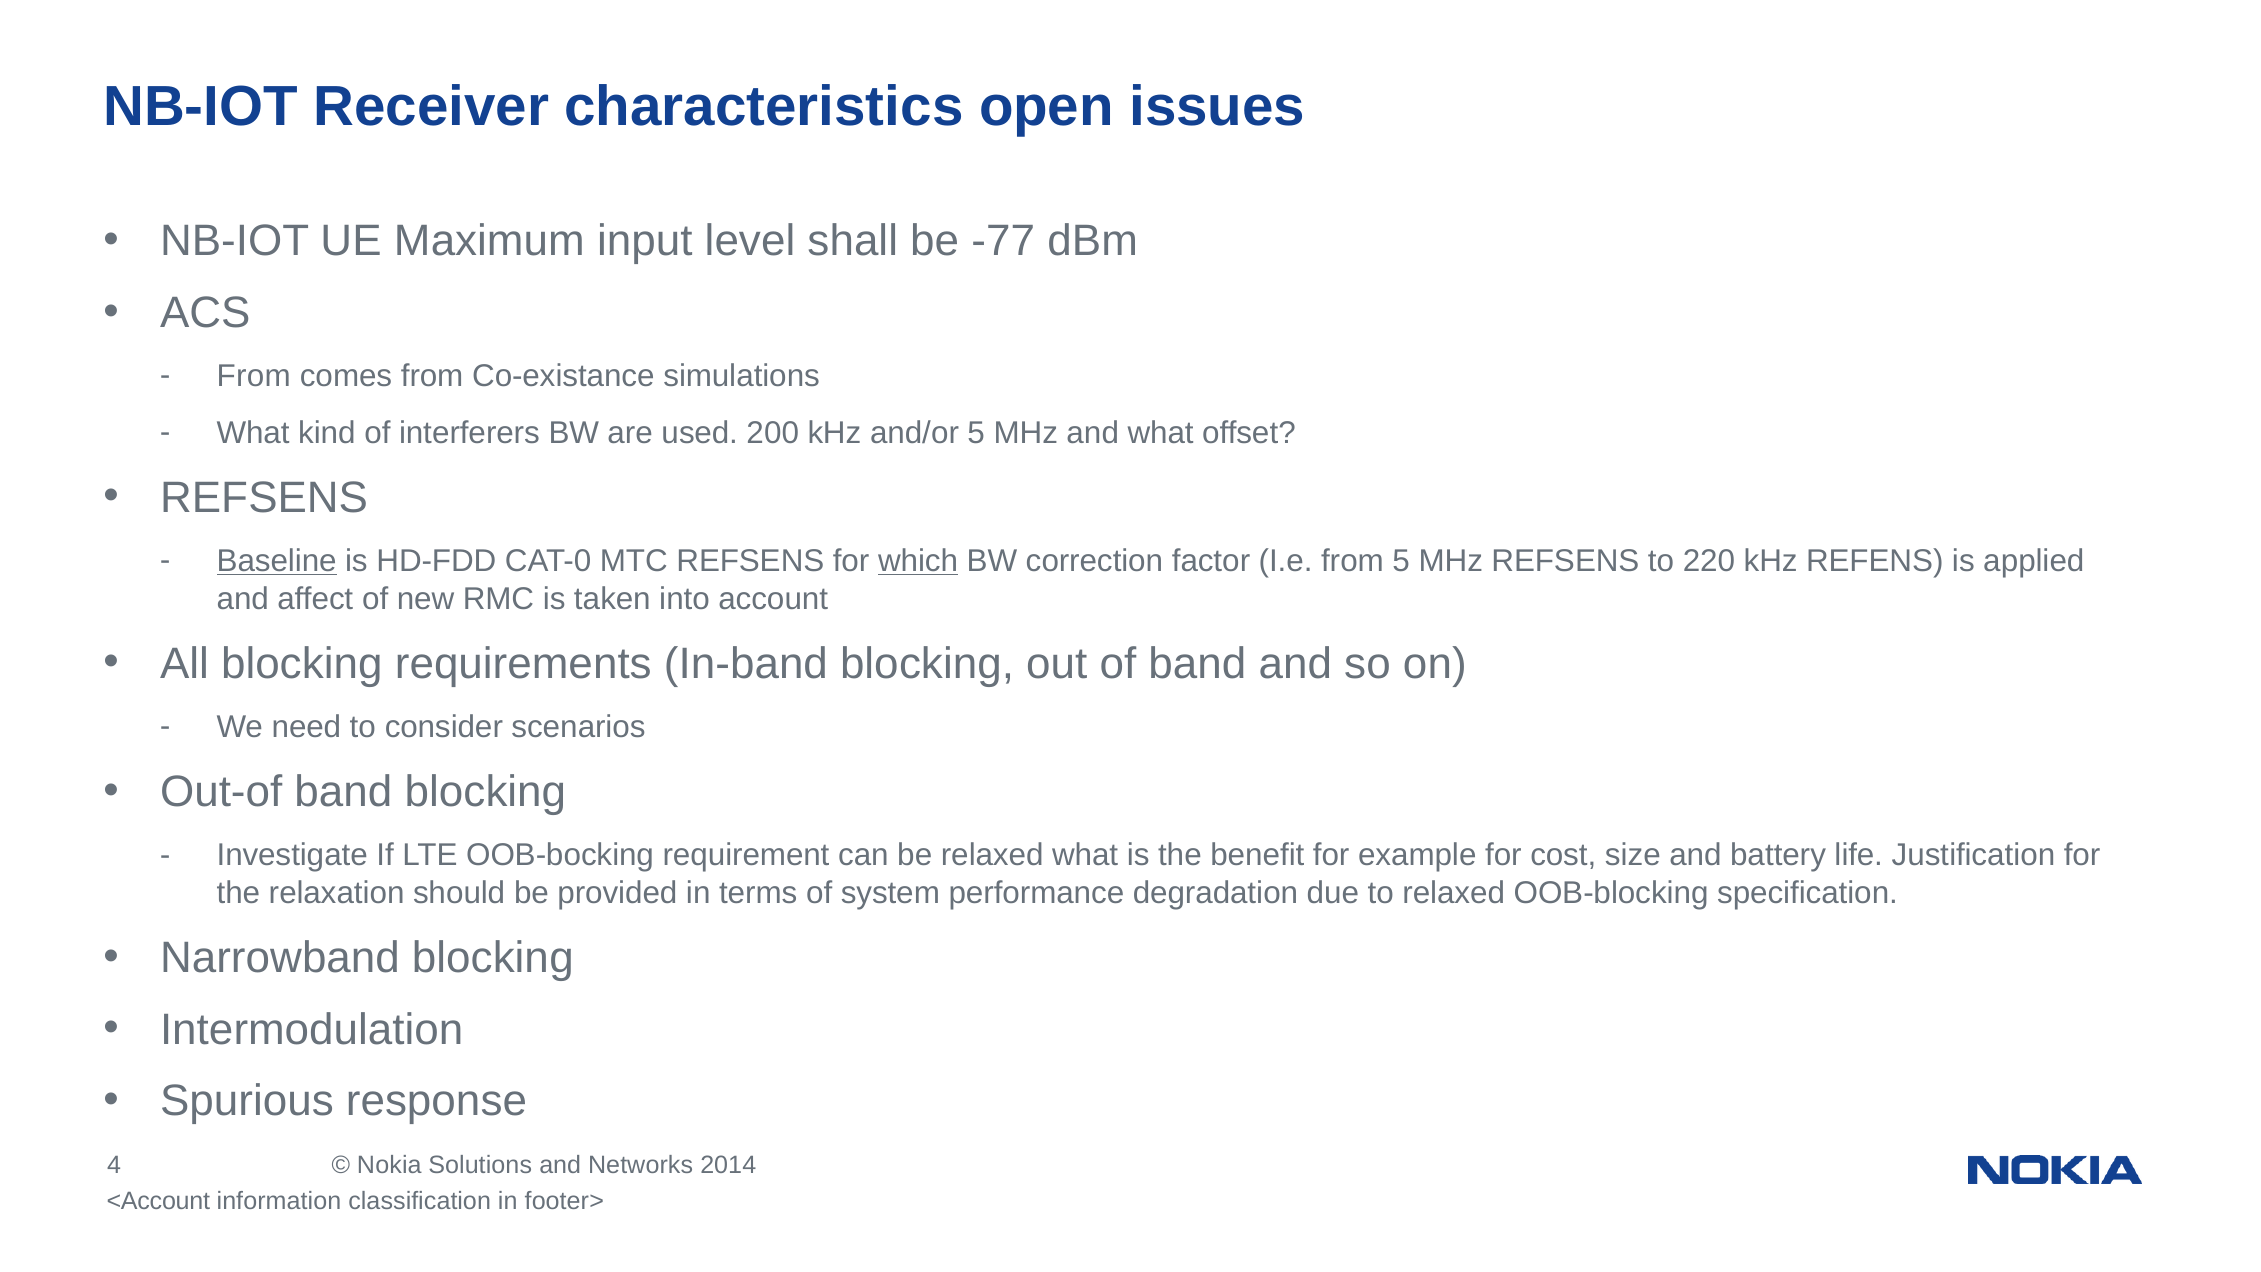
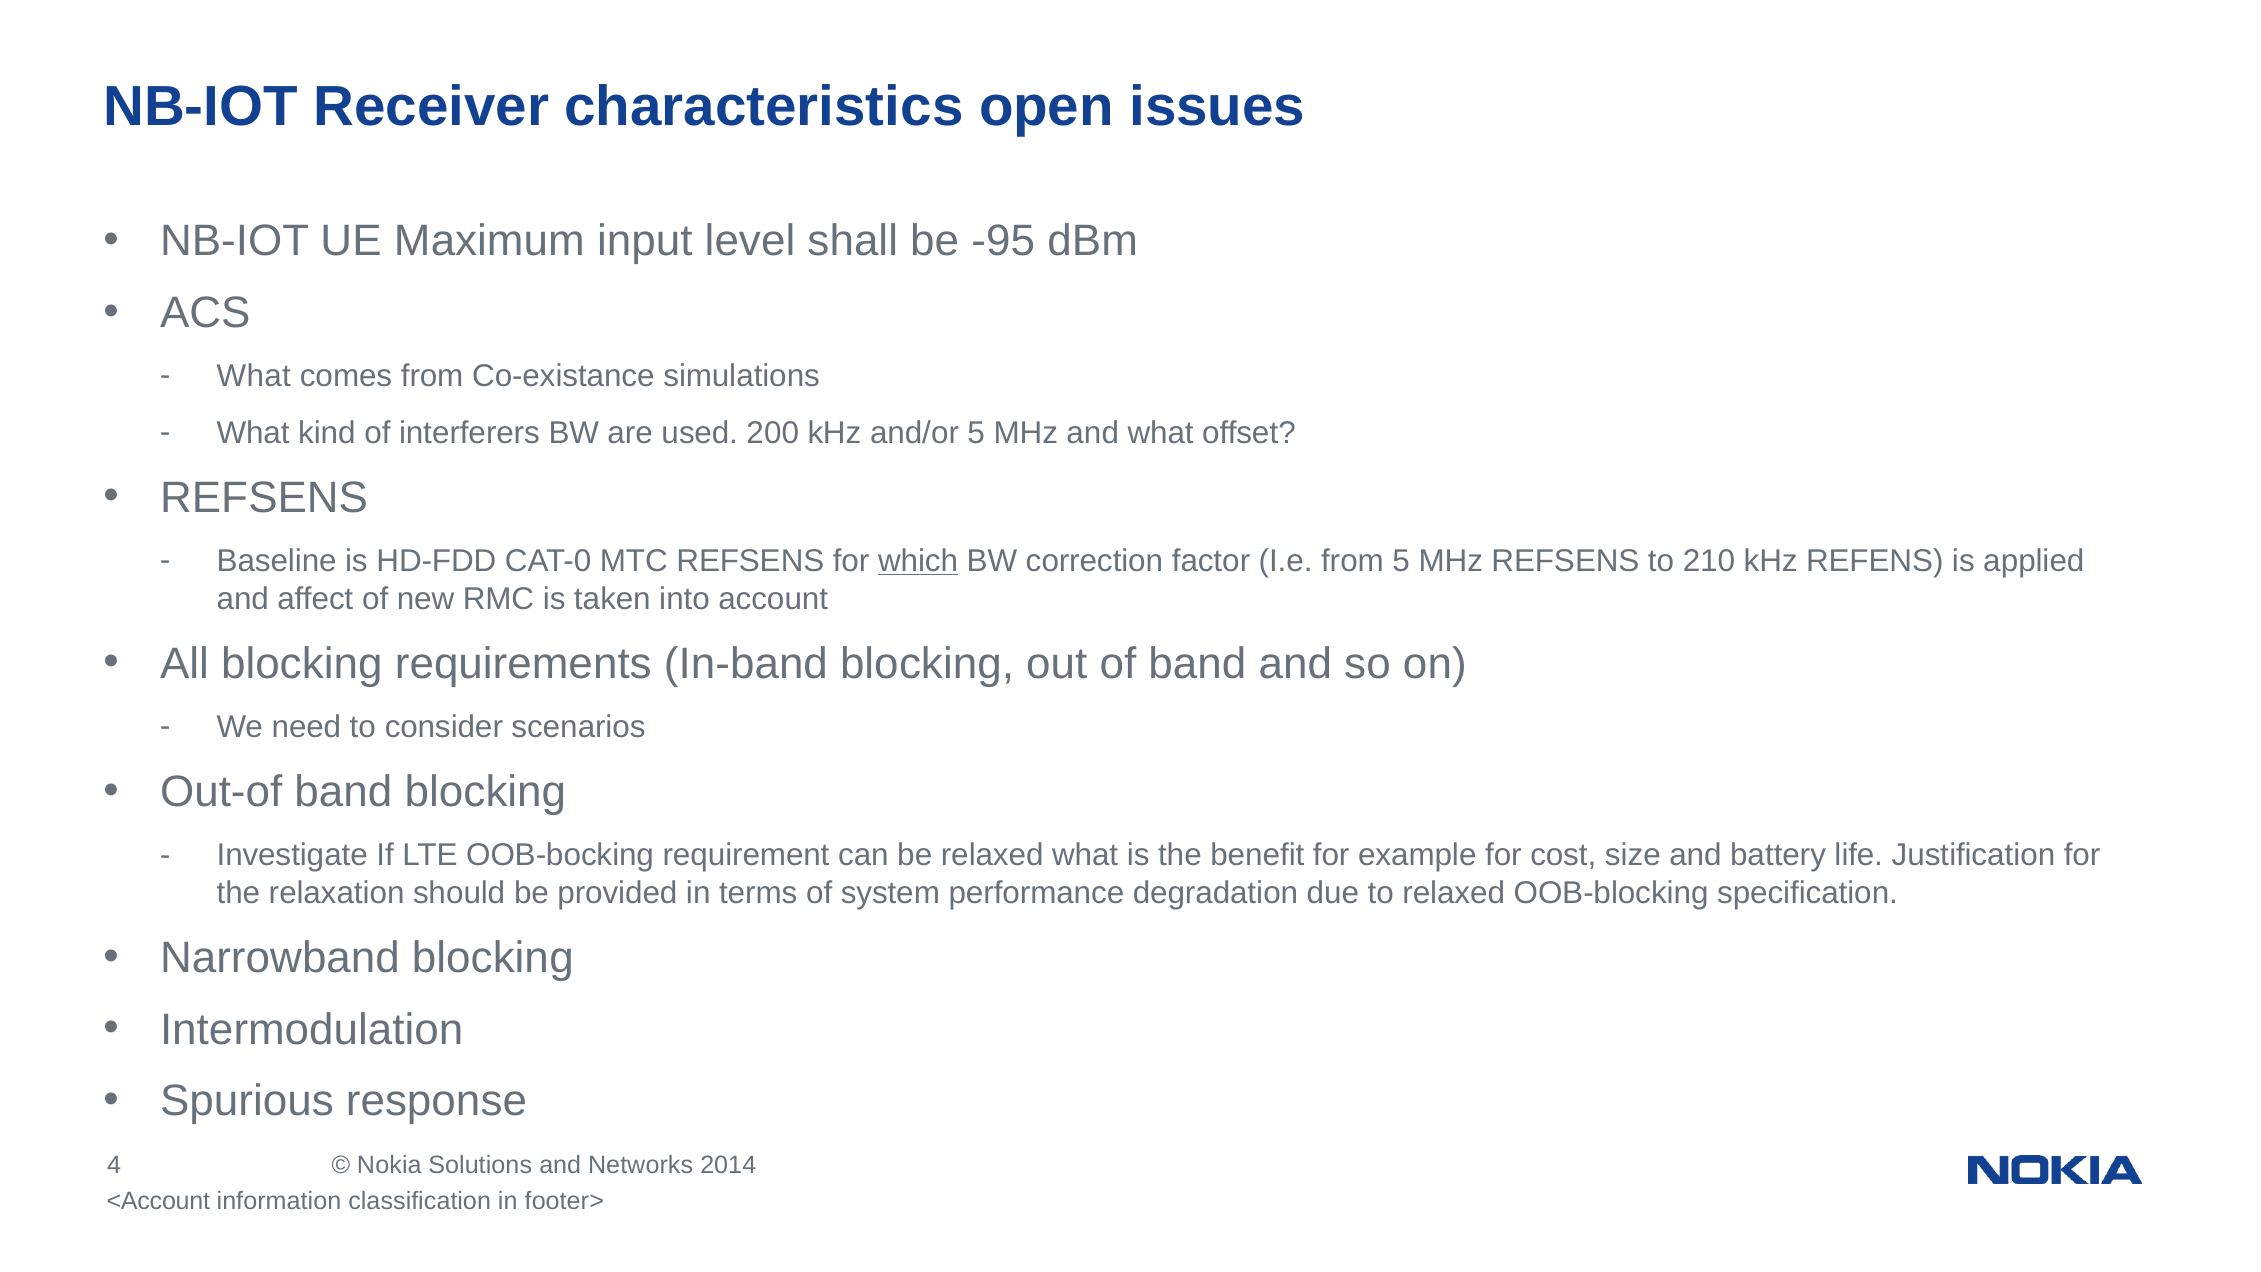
-77: -77 -> -95 (1003, 241)
From: From -> What (254, 376)
Baseline underline: present -> none (277, 561)
220: 220 -> 210 (1709, 561)
